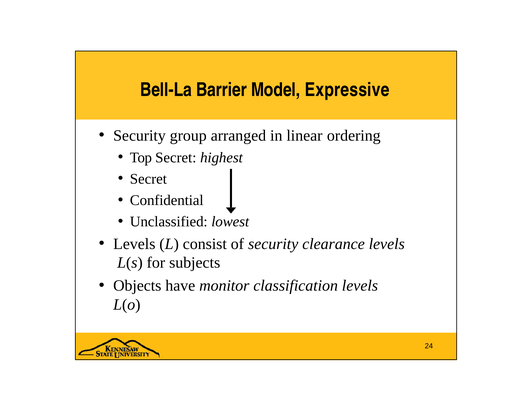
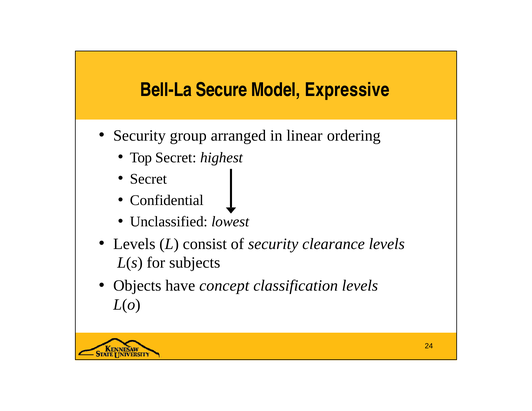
Barrier: Barrier -> Secure (222, 90)
monitor: monitor -> concept (224, 286)
